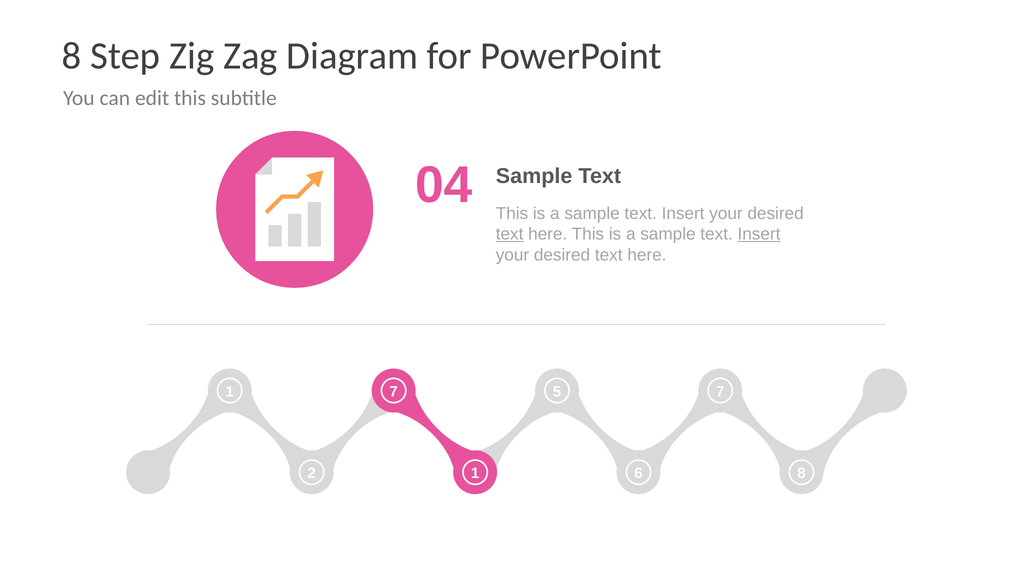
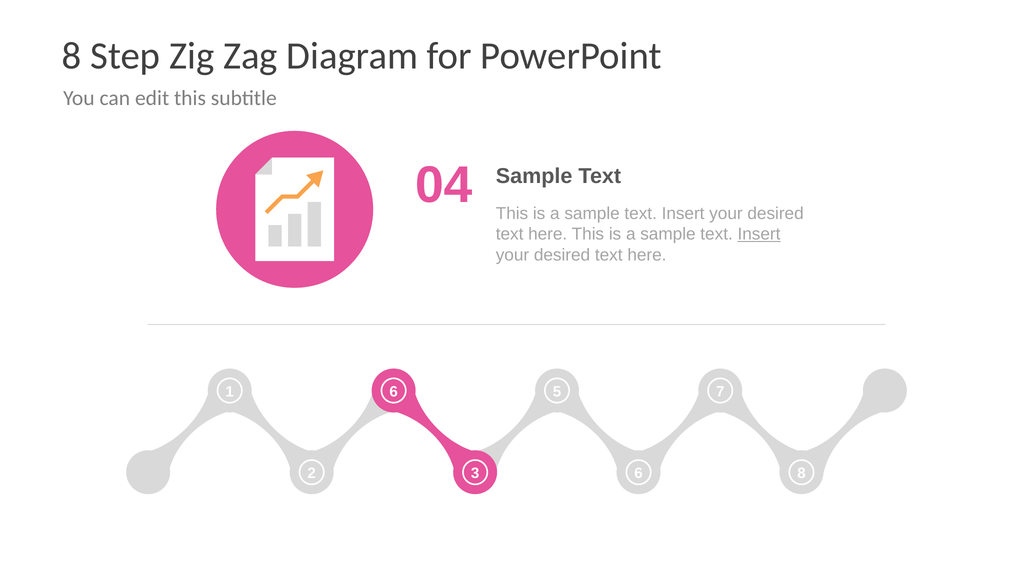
text underline: present -> none (510, 234)
1 7: 7 -> 6 (394, 392)
2 1: 1 -> 3 (475, 473)
